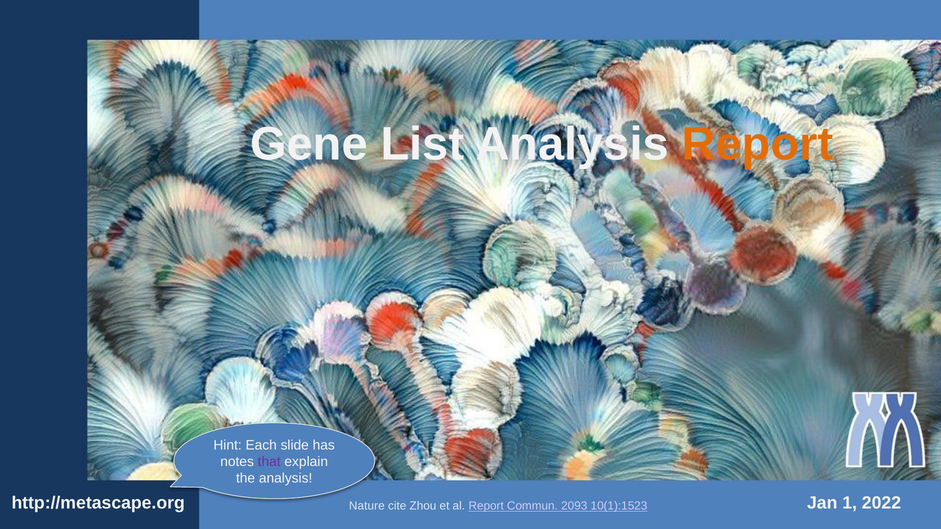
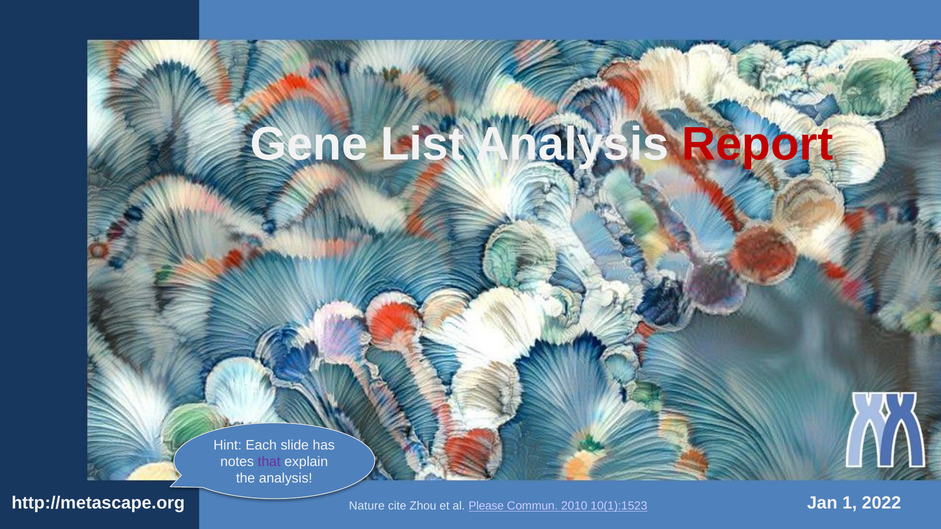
Report colour: orange -> red (758, 144)
al Report: Report -> Please (486, 506)
2093: 2093 -> 2010 (574, 506)
